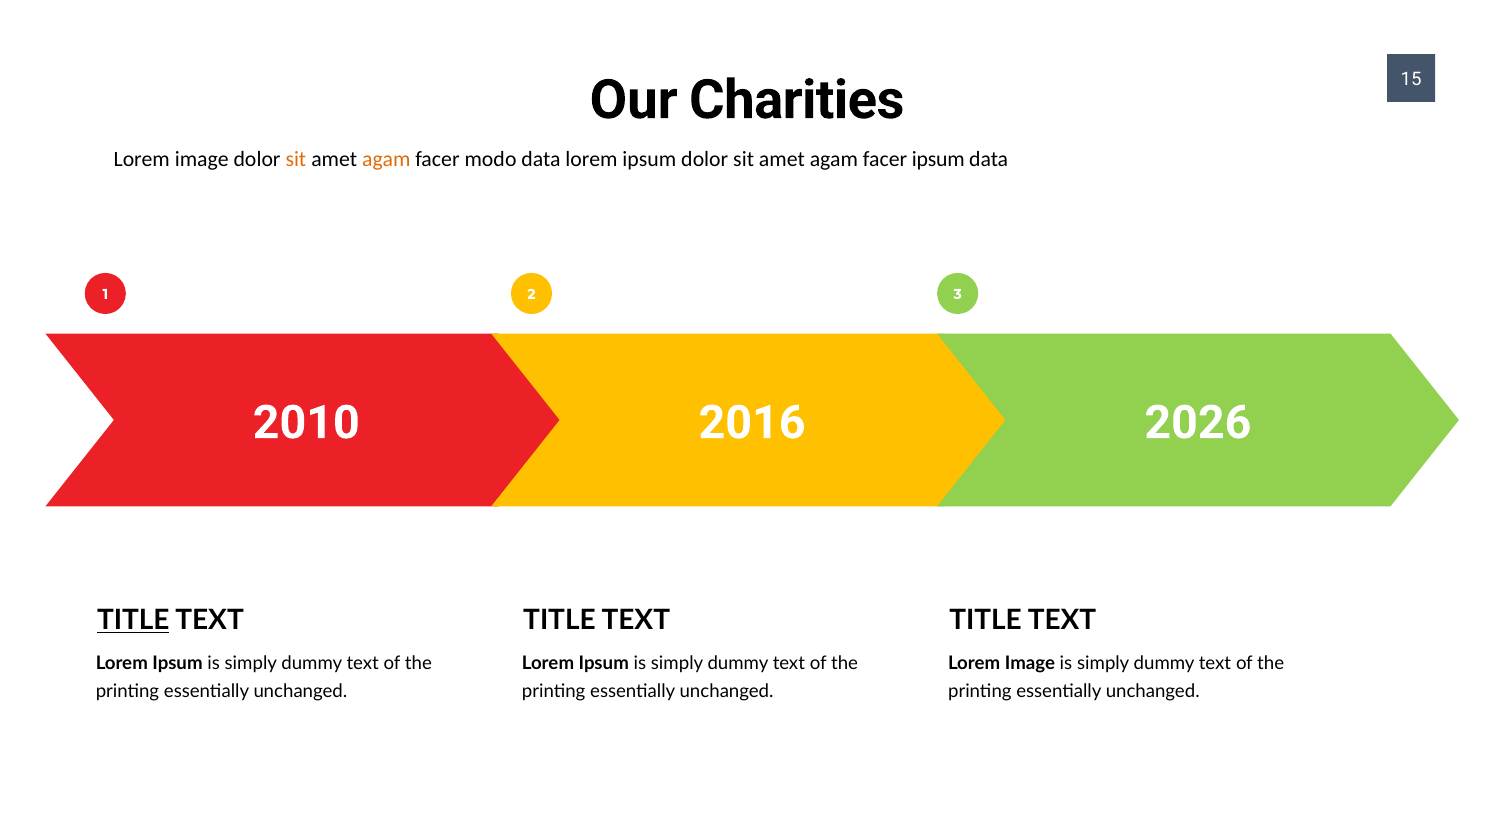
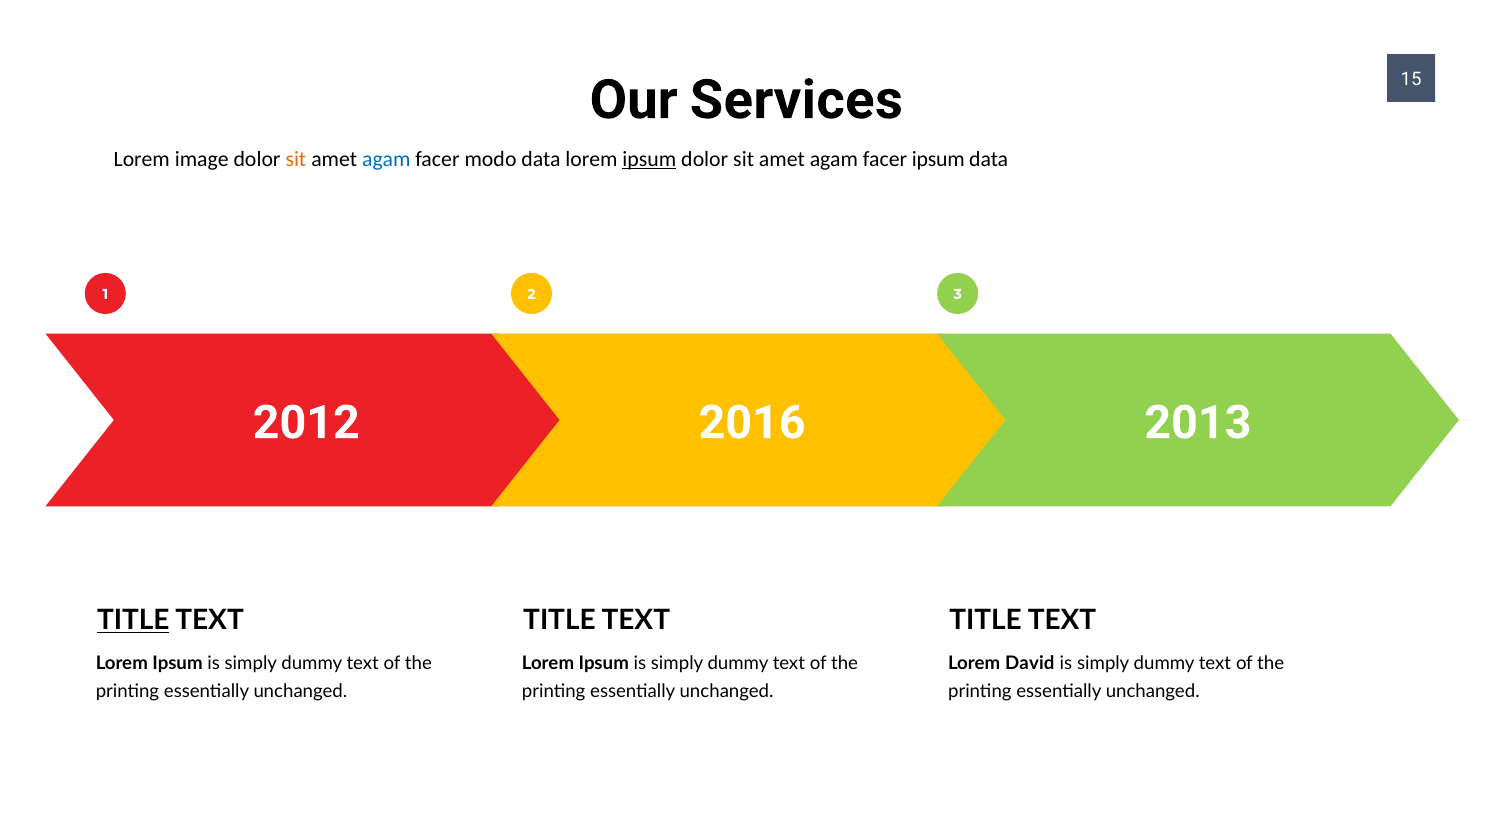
Charities: Charities -> Services (796, 100)
agam colour: orange -> blue (386, 159)
ipsum underline: none -> present (649, 159)
2010: 2010 -> 2012 (306, 423)
2026: 2026 -> 2013 (1198, 423)
Image: Image -> David (1030, 663)
